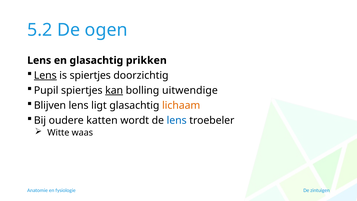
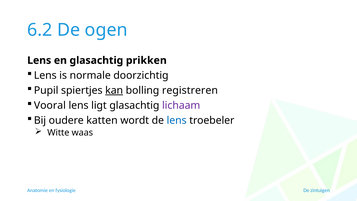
5.2: 5.2 -> 6.2 (40, 30)
Lens underline: present -> none (45, 75)
is spiertjes: spiertjes -> normale (90, 75)
uitwendige: uitwendige -> registreren (190, 90)
Blijven: Blijven -> Vooral (50, 105)
lichaam colour: orange -> purple (181, 105)
